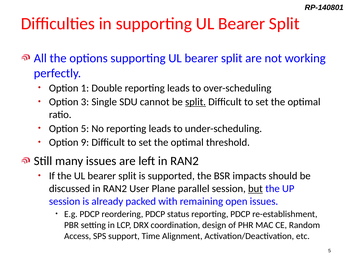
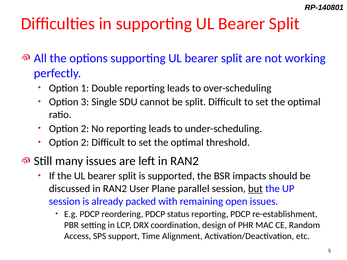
split underline: present -> none (196, 102)
5: 5 -> 2 (85, 129)
9: 9 -> 2 (85, 143)
